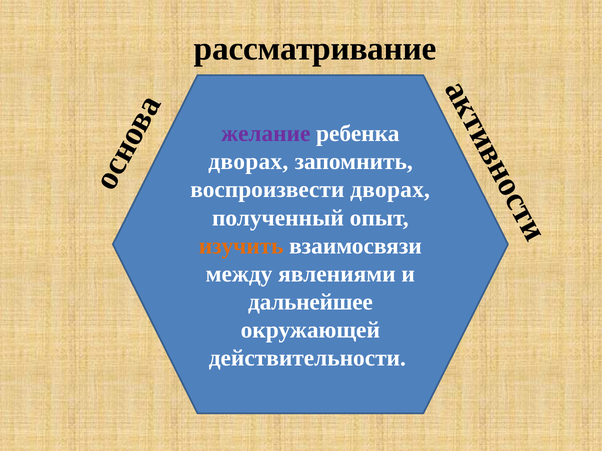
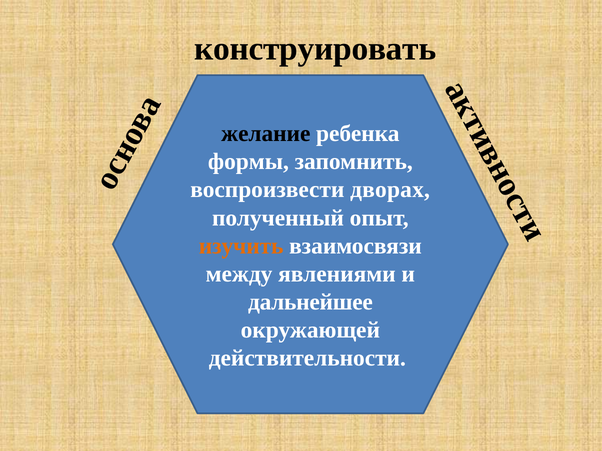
рассматривание: рассматривание -> конструировать (315, 49)
желание colour: purple -> black (266, 134)
дворах: дворах -> формы (248, 162)
